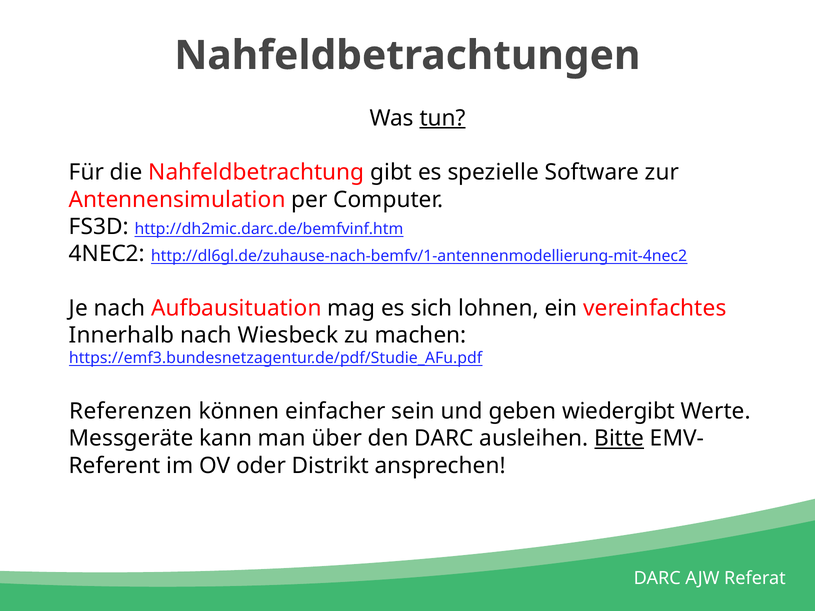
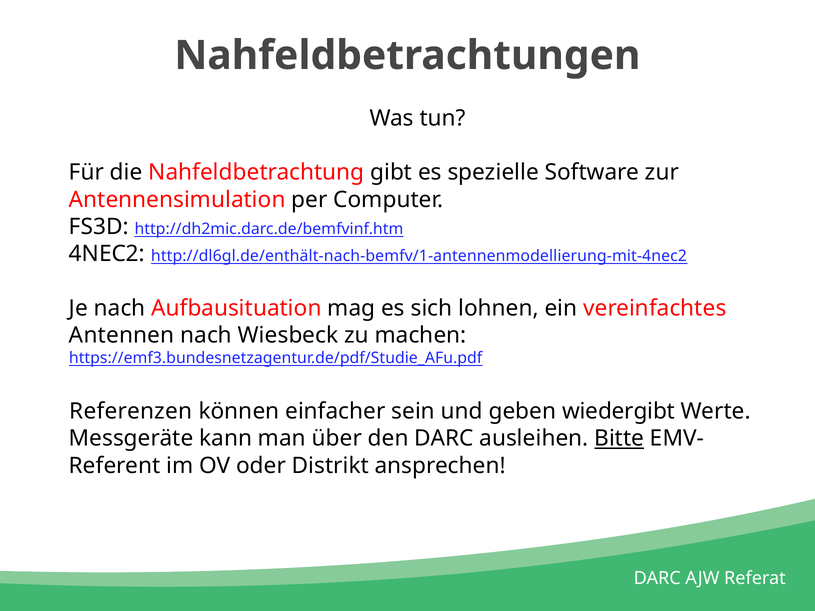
tun underline: present -> none (443, 118)
http://dl6gl.de/zuhause-nach-bemfv/1-antennenmodellierung-mit-4nec2: http://dl6gl.de/zuhause-nach-bemfv/1-antennenmodellierung-mit-4nec2 -> http://dl6gl.de/enthält-nach-bemfv/1-antennenmodellierung-mit-4nec2 (419, 256)
Innerhalb: Innerhalb -> Antennen (122, 336)
